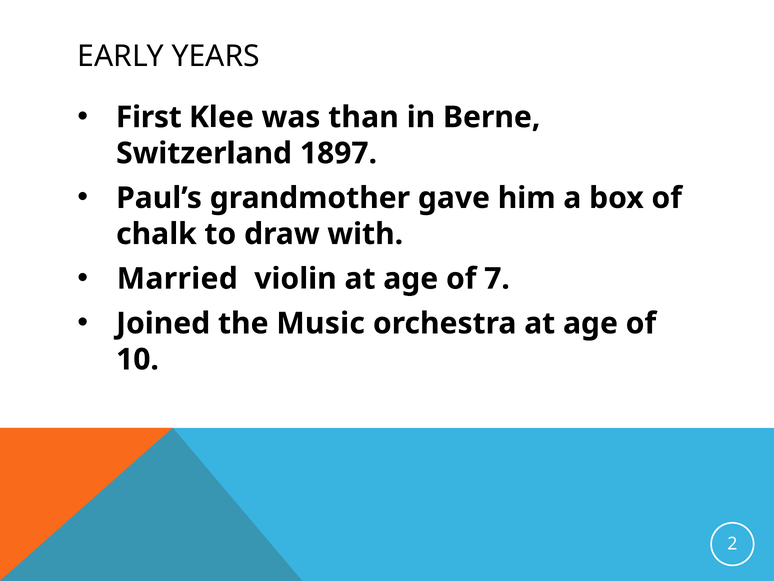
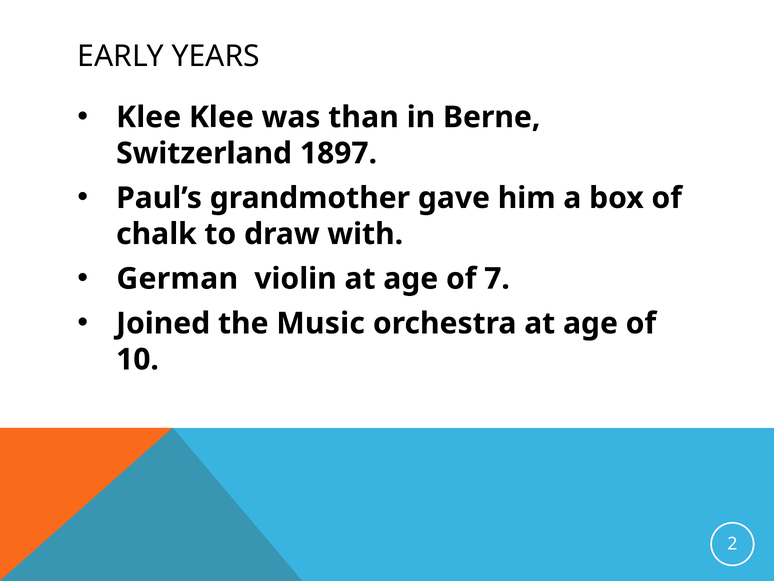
First: First -> Klee (149, 117)
Married: Married -> German (177, 279)
